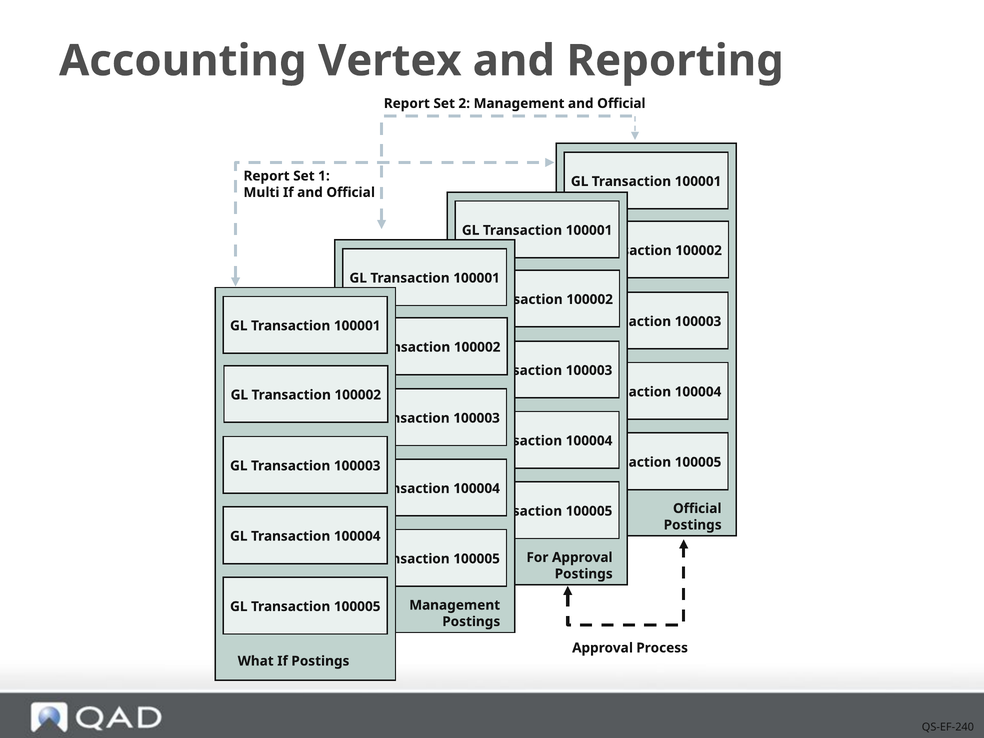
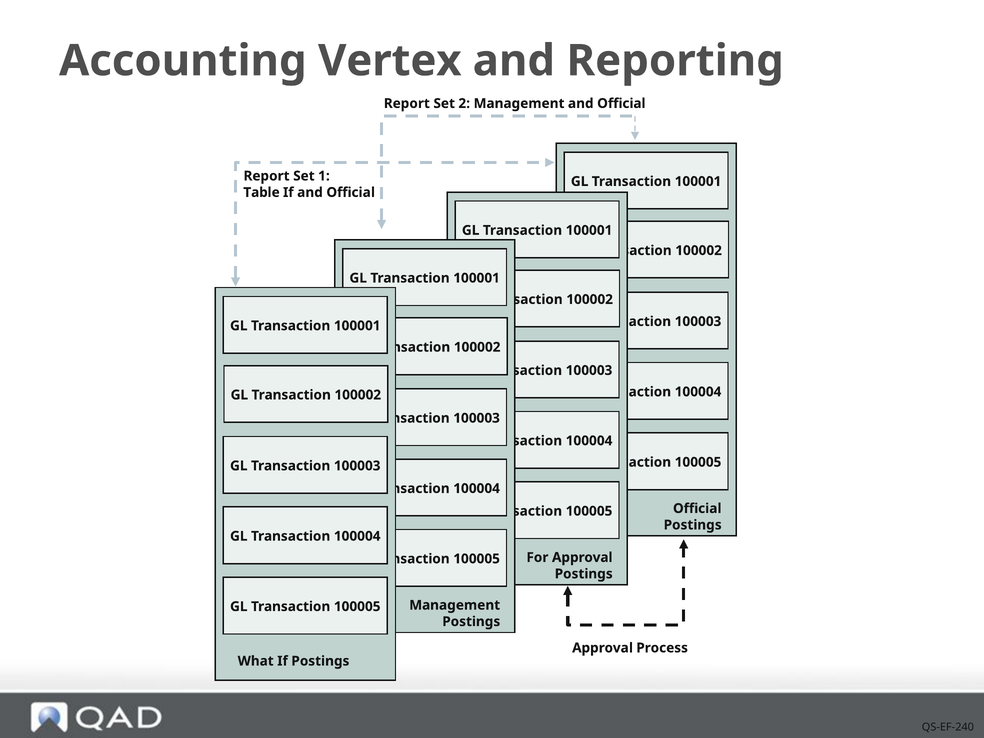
Multi: Multi -> Table (262, 192)
